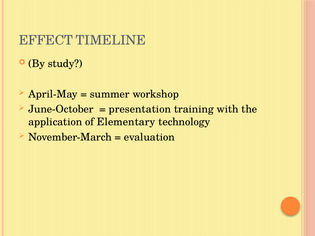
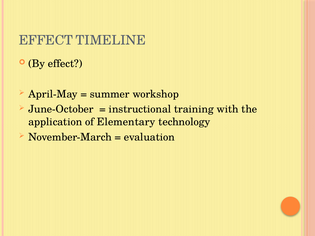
By study: study -> effect (65, 64)
presentation: presentation -> instructional (140, 109)
